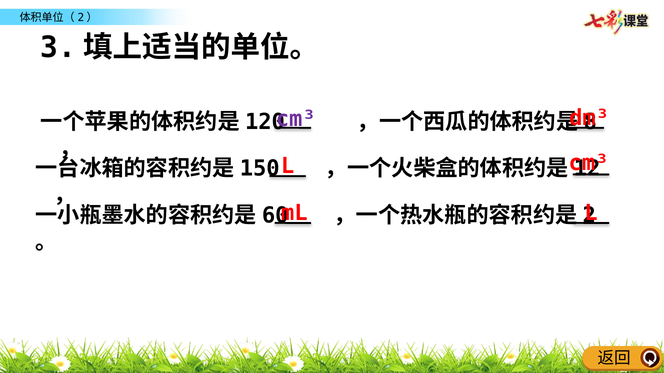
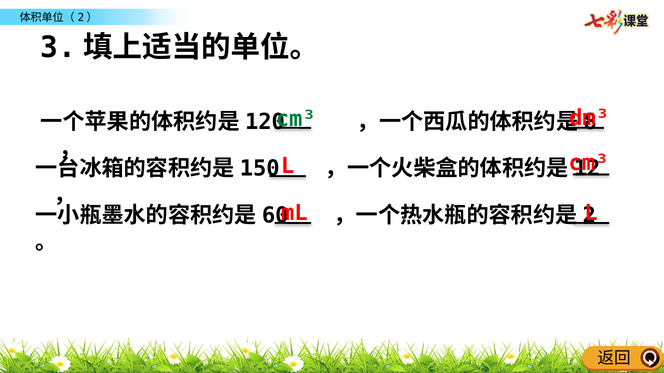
cm³ colour: purple -> green (296, 119)
